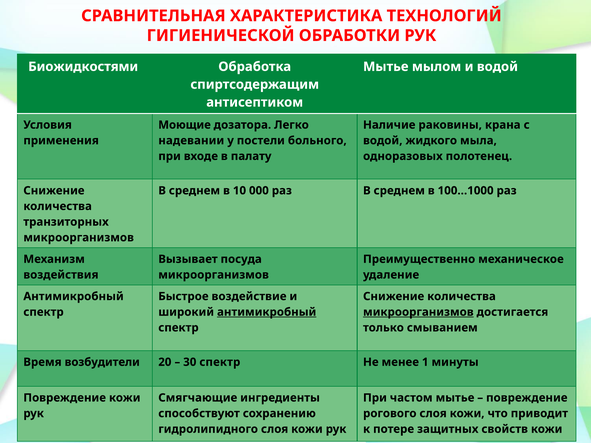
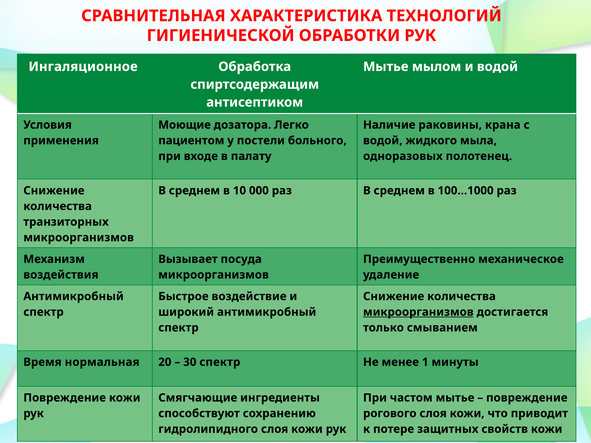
Биожидкостями: Биожидкостями -> Ингаляционное (83, 67)
надевании: надевании -> пациентом (191, 141)
антимикробный underline: present -> none (267, 312)
возбудители: возбудители -> нормальная (102, 362)
